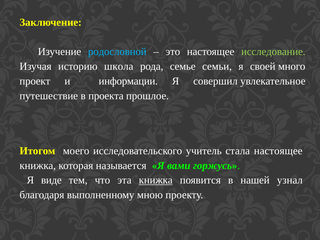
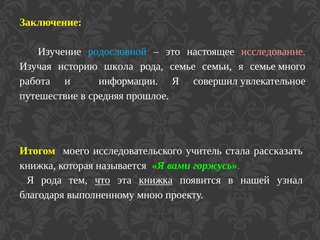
исследование colour: light green -> pink (273, 52)
я своей: своей -> семье (263, 66)
проект: проект -> работа (35, 81)
проекта: проекта -> средняя (106, 96)
стала настоящее: настоящее -> рассказать (278, 151)
Я виде: виде -> рода (51, 180)
что underline: none -> present (102, 180)
